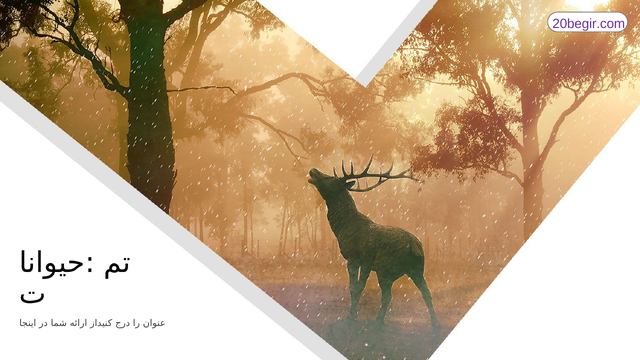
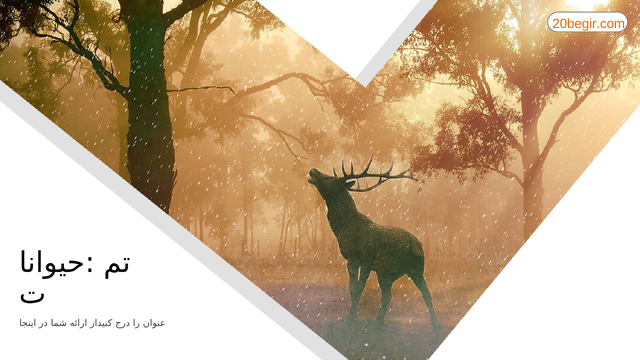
20begir.com colour: purple -> orange (589, 24)
